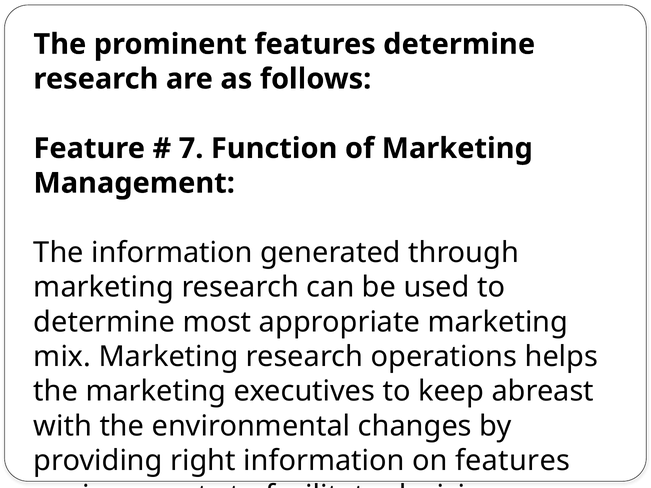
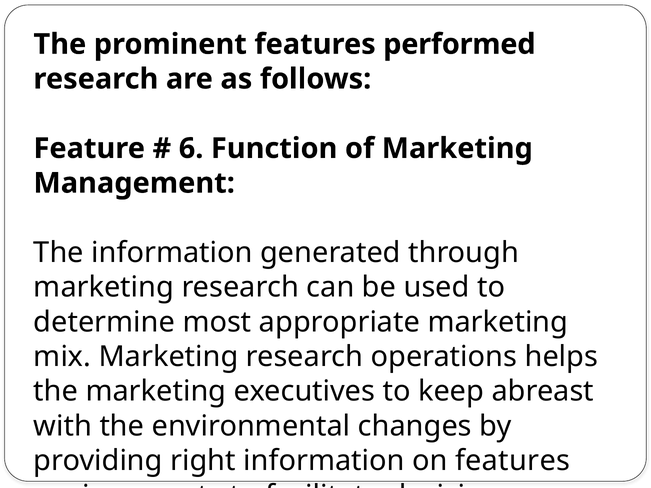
features determine: determine -> performed (459, 44)
7: 7 -> 6 (191, 148)
